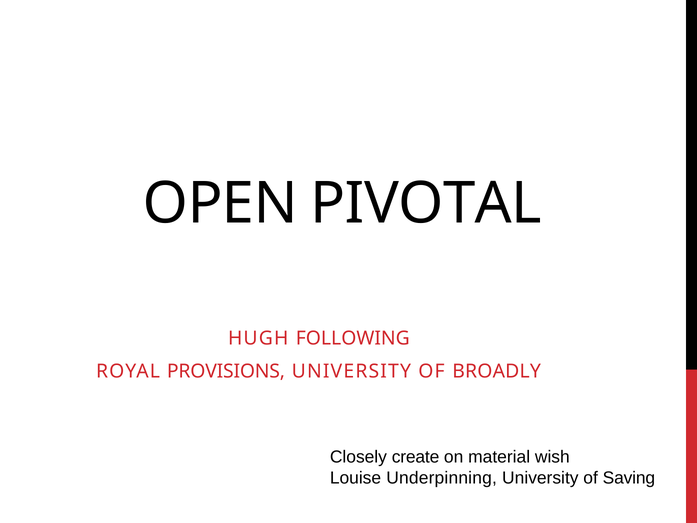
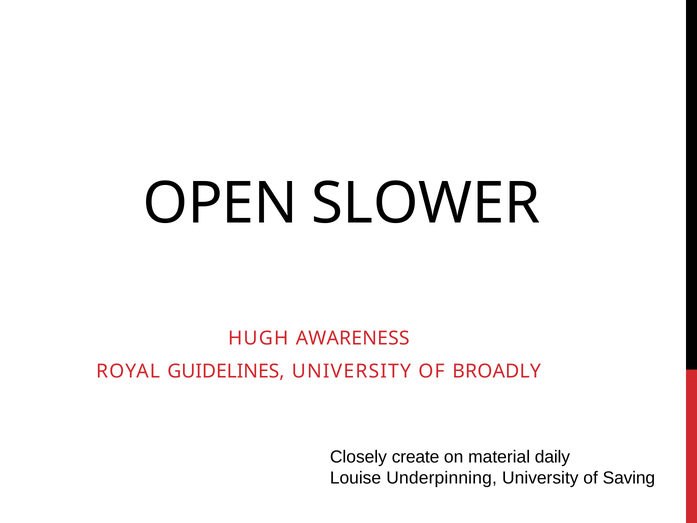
PIVOTAL: PIVOTAL -> SLOWER (426, 203)
FOLLOWING: FOLLOWING -> AWARENESS (353, 338)
PROVISIONS: PROVISIONS -> GUIDELINES (226, 371)
wish: wish -> daily (552, 457)
